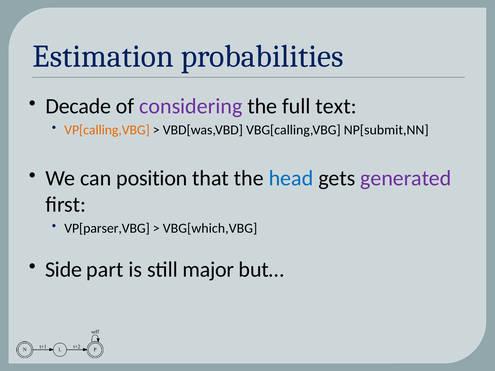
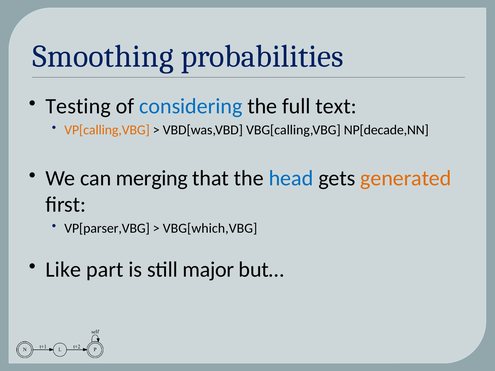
Estimation: Estimation -> Smoothing (103, 56)
Decade: Decade -> Testing (78, 106)
considering colour: purple -> blue (191, 106)
NP[submit,NN: NP[submit,NN -> NP[decade,NN (386, 130)
position: position -> merging (152, 178)
generated colour: purple -> orange (406, 178)
Side: Side -> Like (63, 270)
